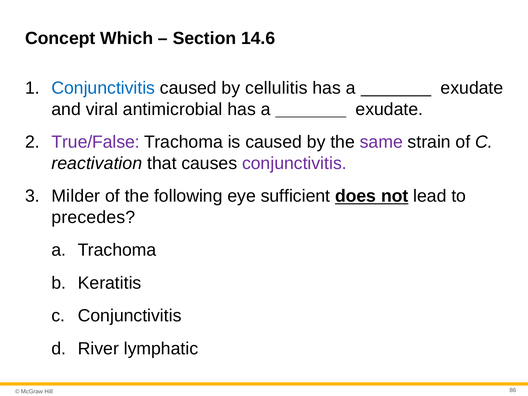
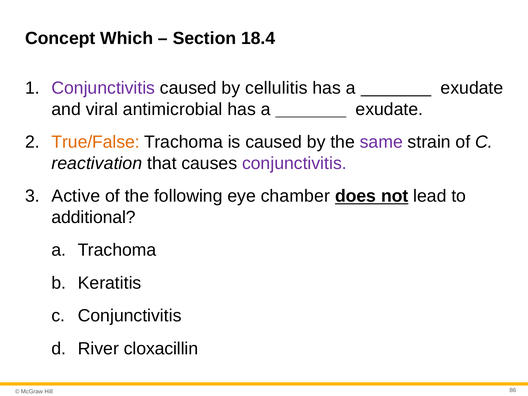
14.6: 14.6 -> 18.4 (258, 38)
Conjunctivitis colour: blue -> purple (103, 88)
True/False colour: purple -> orange (96, 142)
Milder: Milder -> Active (76, 196)
sufficient: sufficient -> chamber (295, 196)
precedes: precedes -> additional (94, 217)
lymphatic: lymphatic -> cloxacillin (161, 349)
